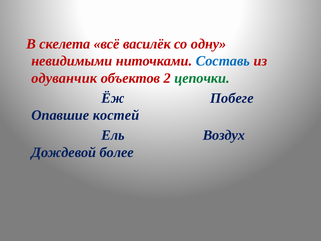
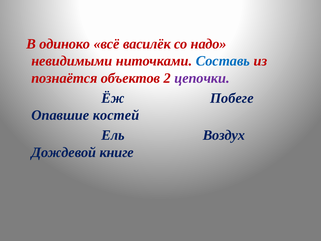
скелета: скелета -> одиноко (65, 44)
одну: одну -> надо (209, 44)
одуванчик: одуванчик -> познаётся (64, 78)
цепочки colour: green -> purple (202, 78)
более: более -> книге (117, 152)
